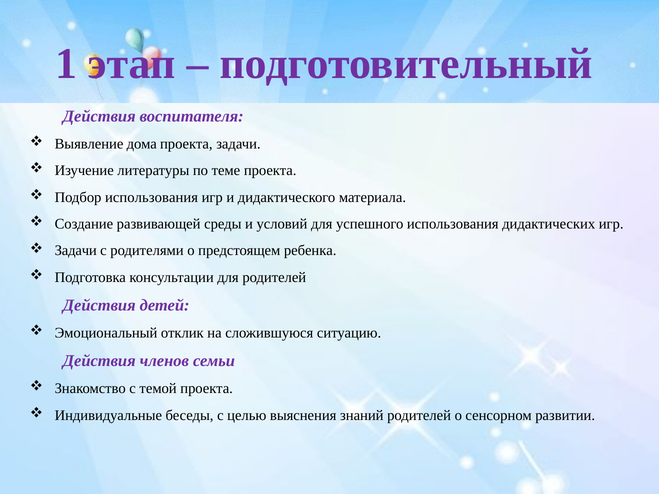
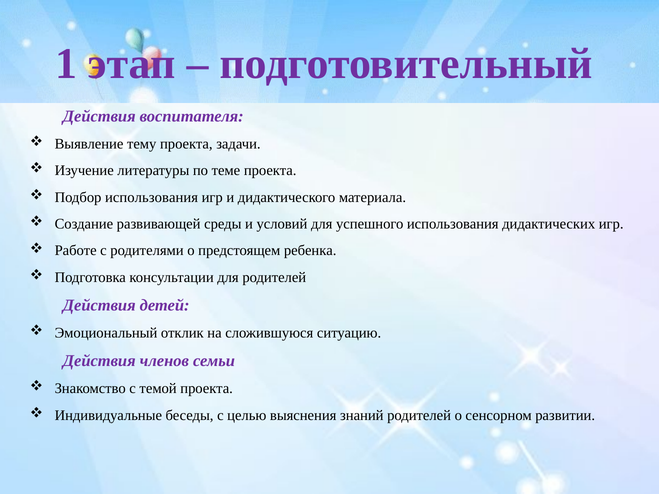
дома: дома -> тему (142, 144)
Задачи: Задачи -> Работе (76, 251)
